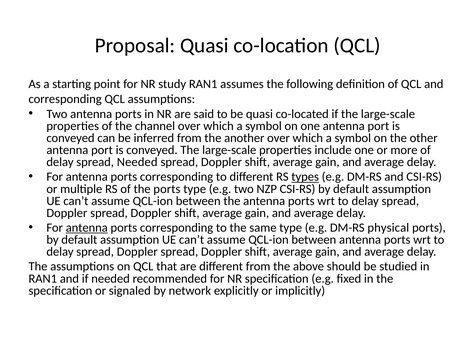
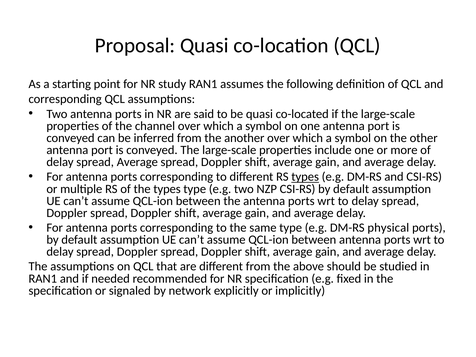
spread Needed: Needed -> Average (137, 162)
the ports: ports -> types (167, 189)
antenna underline: present -> none (87, 228)
